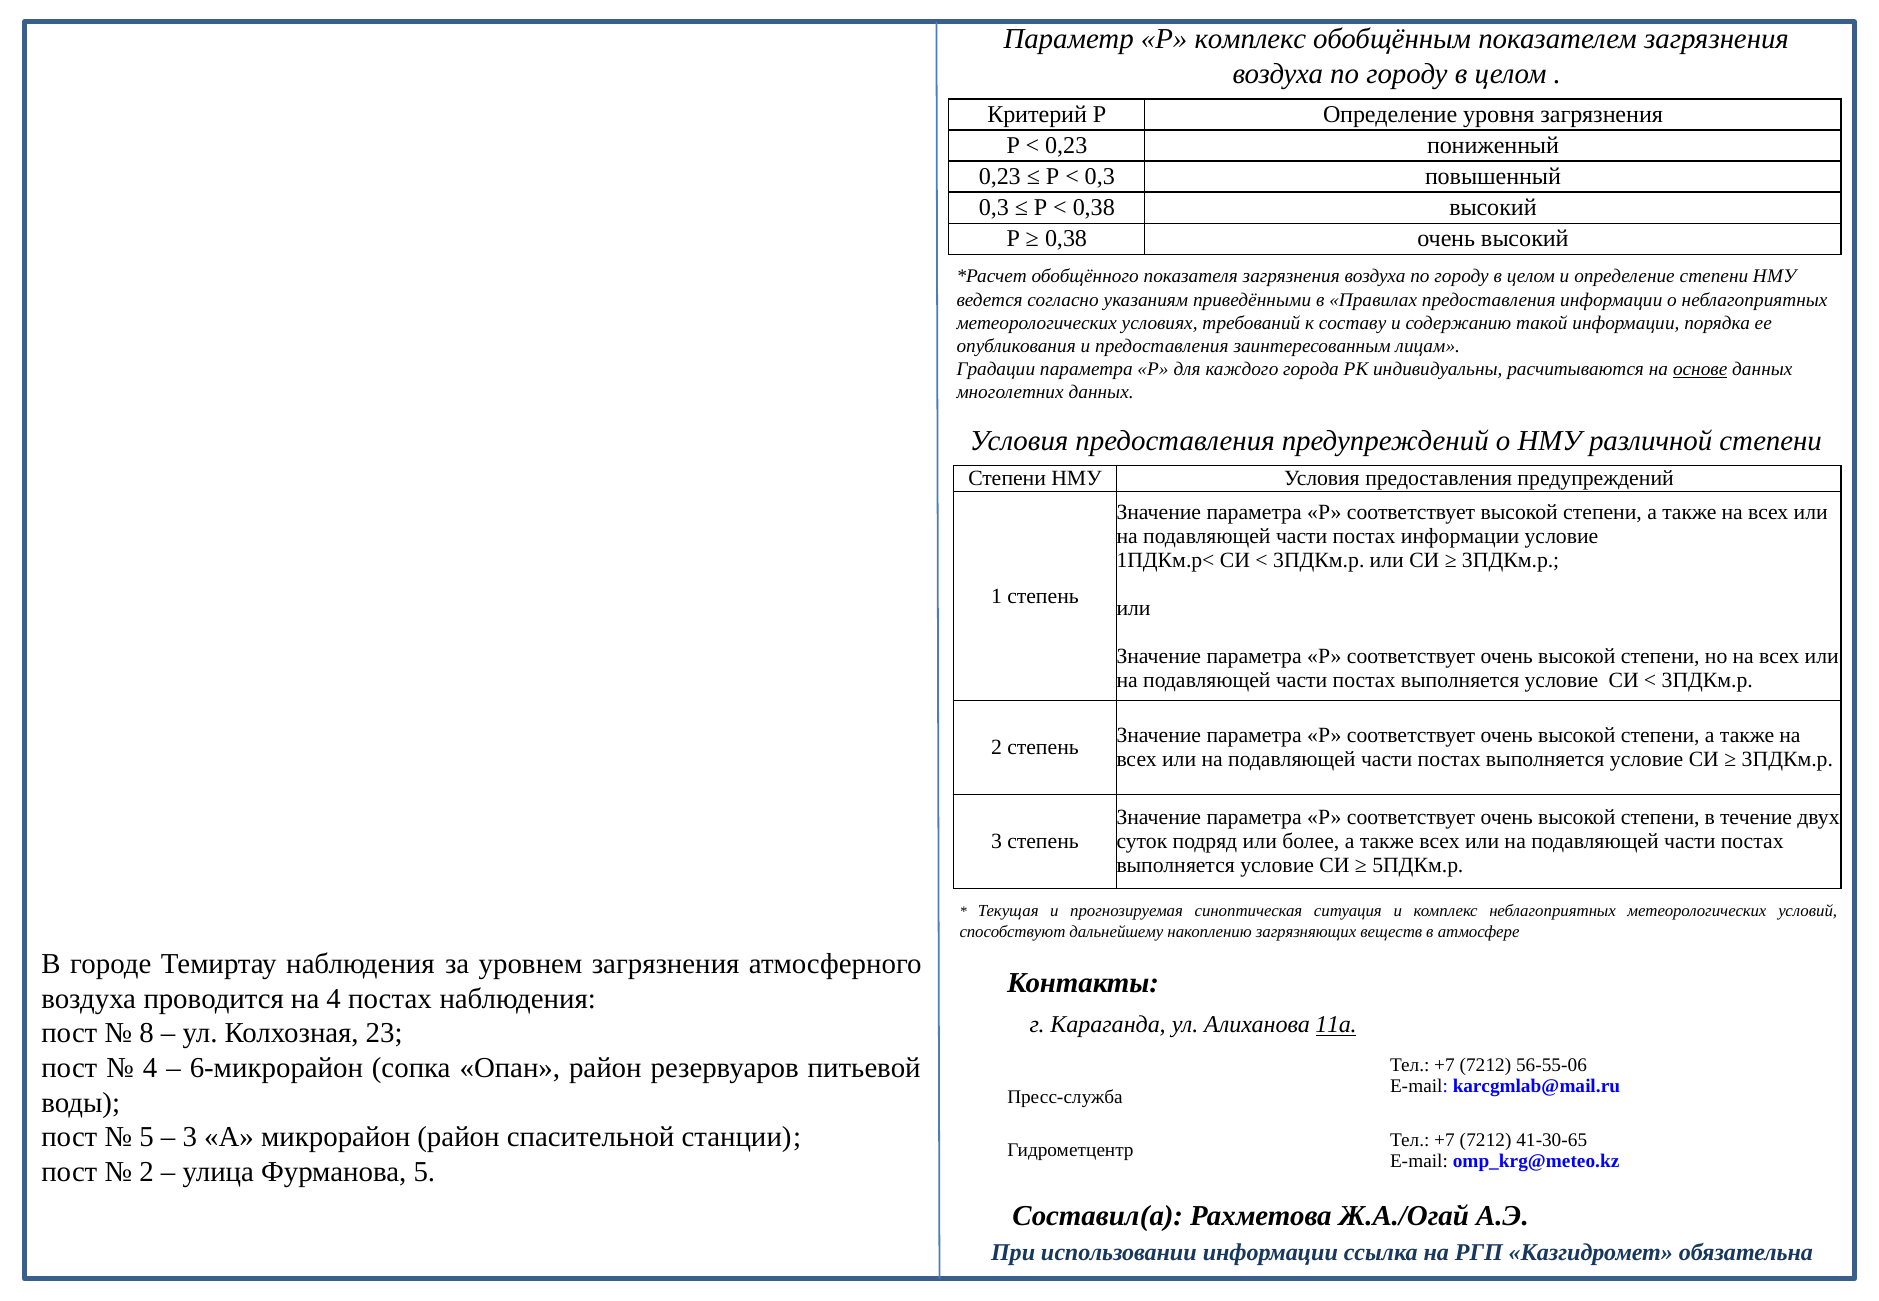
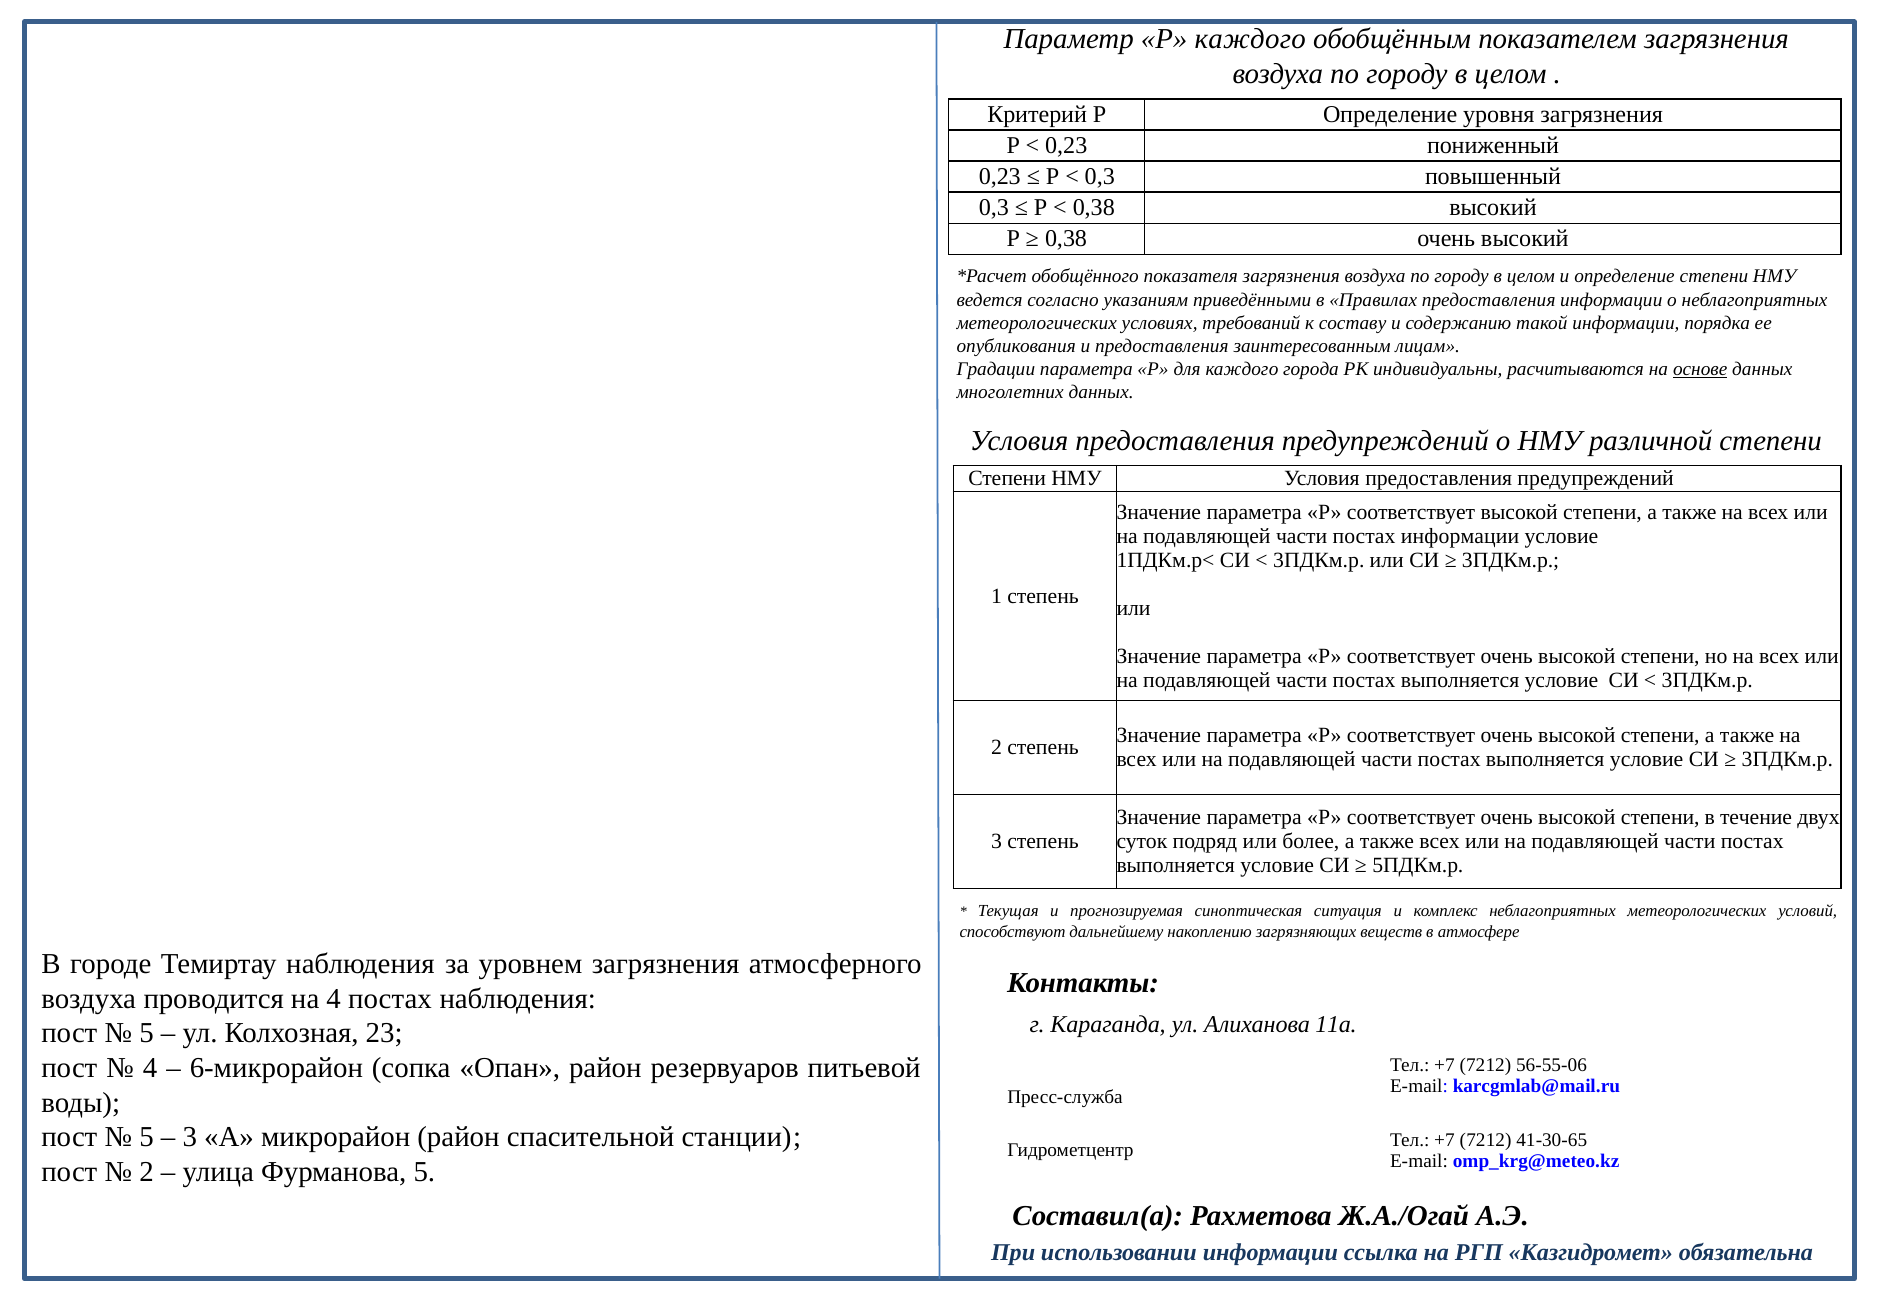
Р комплекс: комплекс -> каждого (1250, 39)
11а underline: present -> none (1336, 1025)
8: 8 -> 5 (146, 1033)
